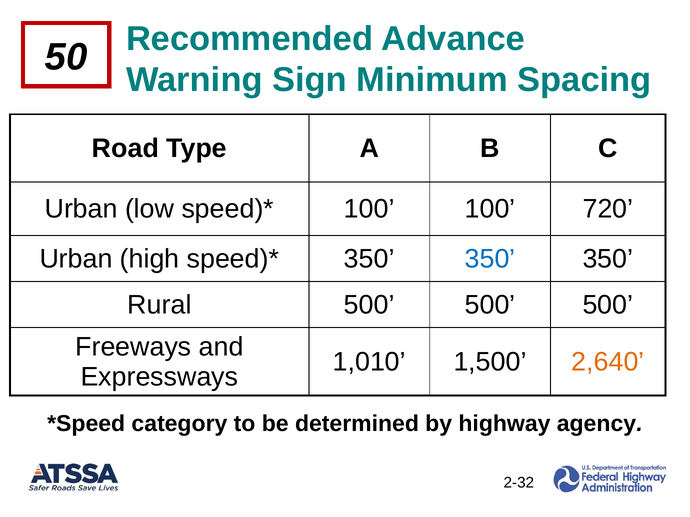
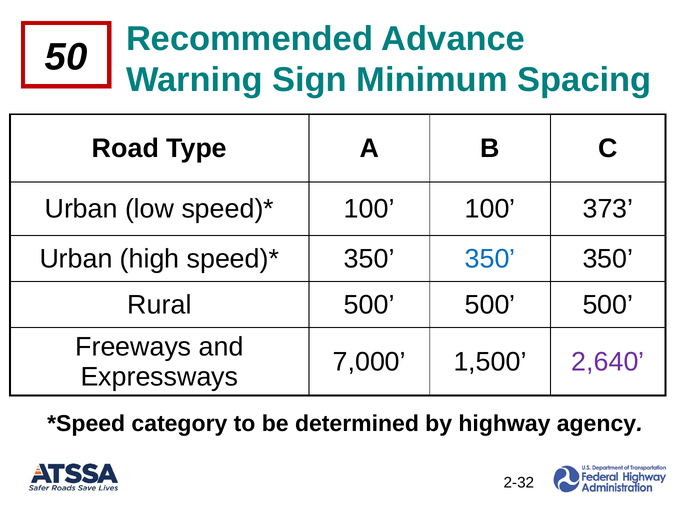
720: 720 -> 373 (608, 209)
1,010: 1,010 -> 7,000 (369, 362)
2,640 colour: orange -> purple (608, 362)
